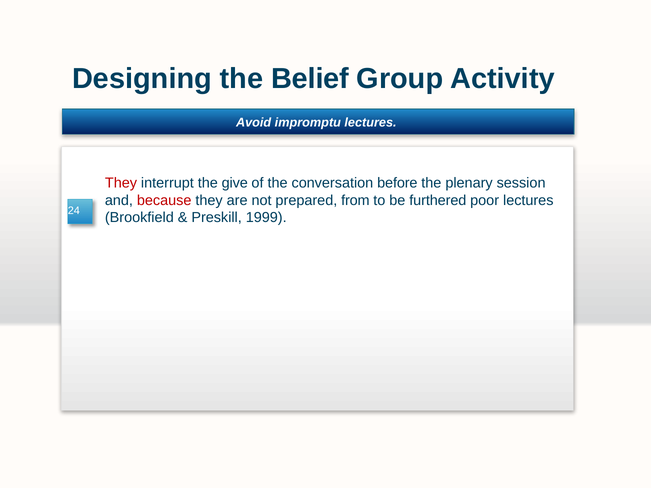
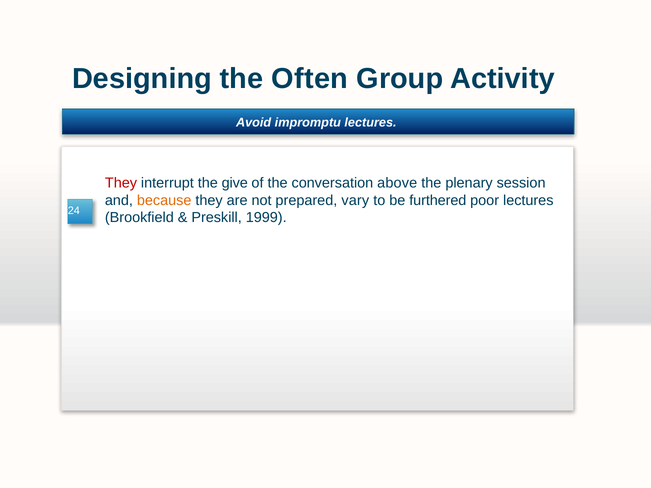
Belief: Belief -> Often (310, 79)
before: before -> above (397, 183)
because colour: red -> orange (164, 200)
from: from -> vary (355, 200)
